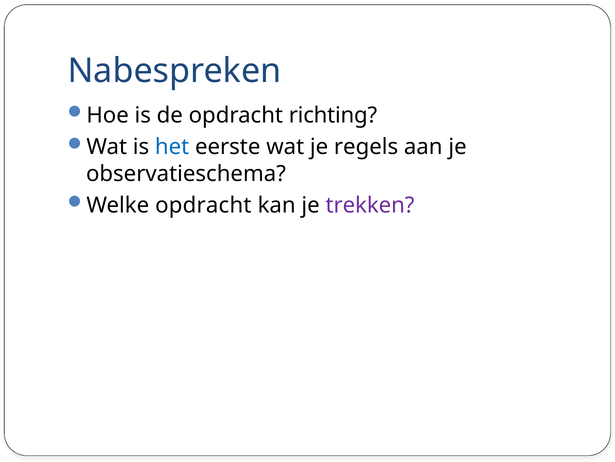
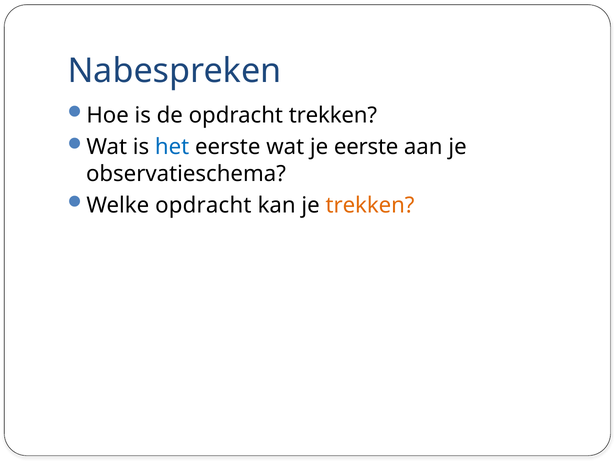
opdracht richting: richting -> trekken (333, 115)
je regels: regels -> eerste (366, 147)
trekken colour: purple -> orange (370, 205)
